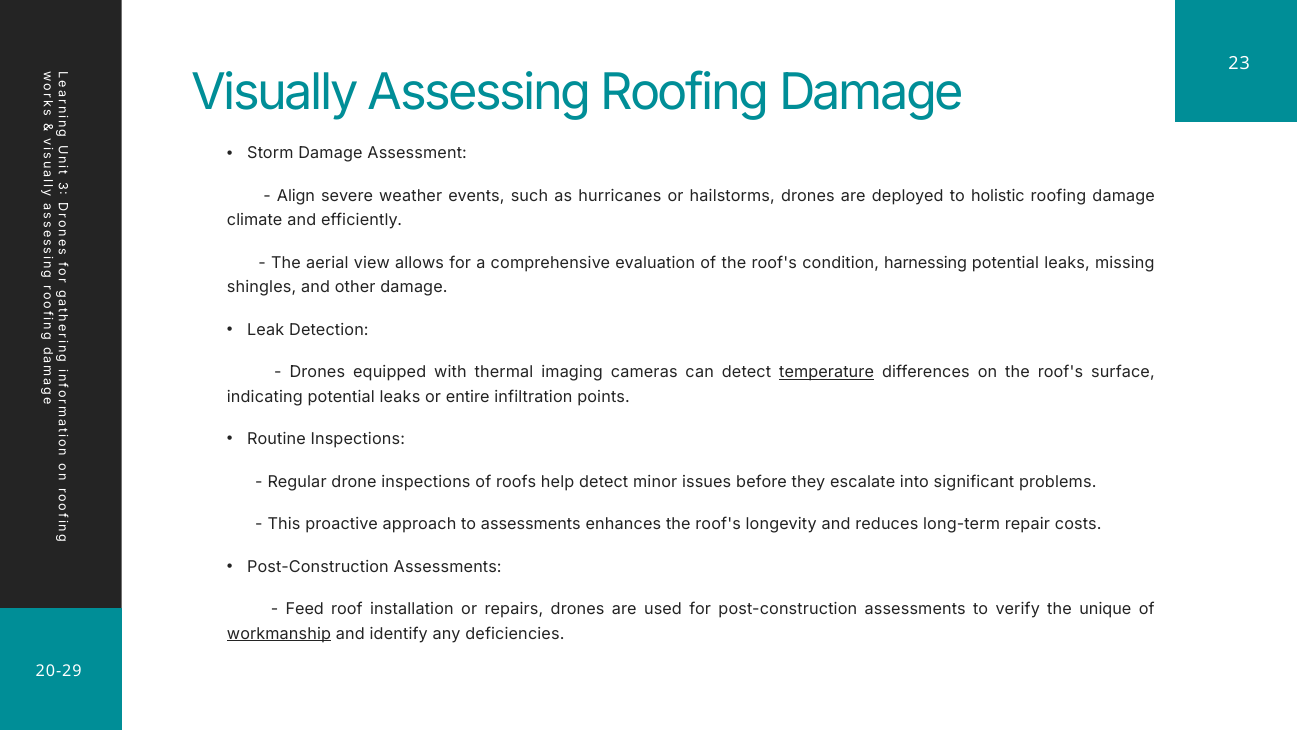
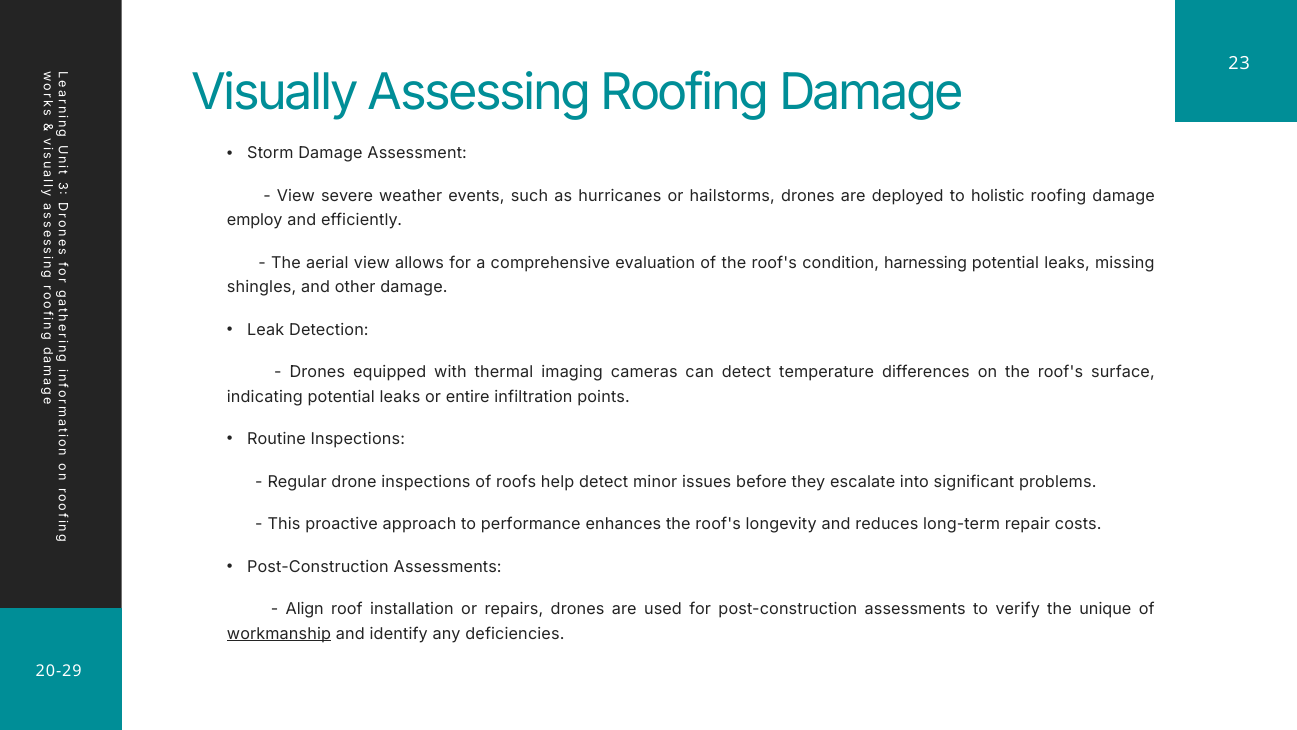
Align: Align -> View (296, 196)
climate: climate -> employ (255, 220)
temperature underline: present -> none (827, 372)
to assessments: assessments -> performance (531, 524)
Feed: Feed -> Align (305, 609)
